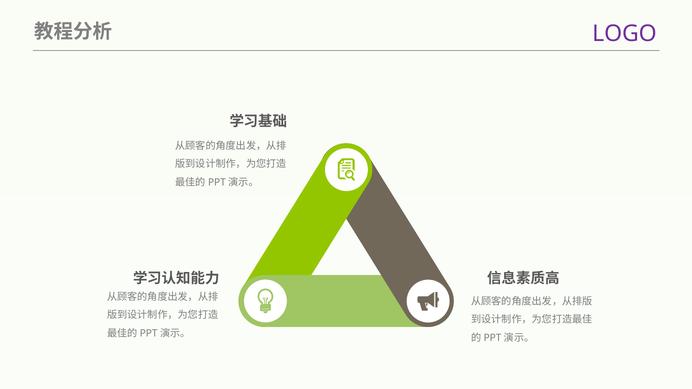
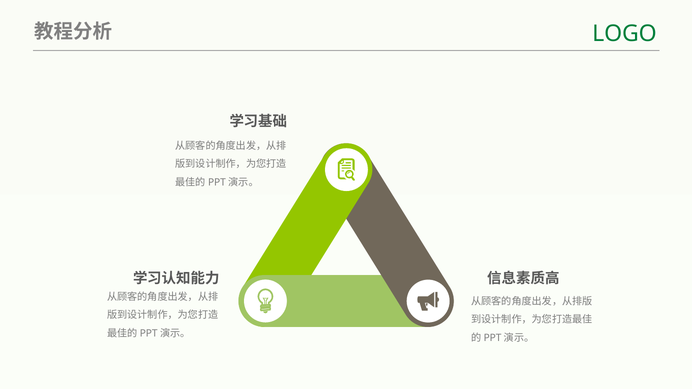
LOGO colour: purple -> green (624, 34)
